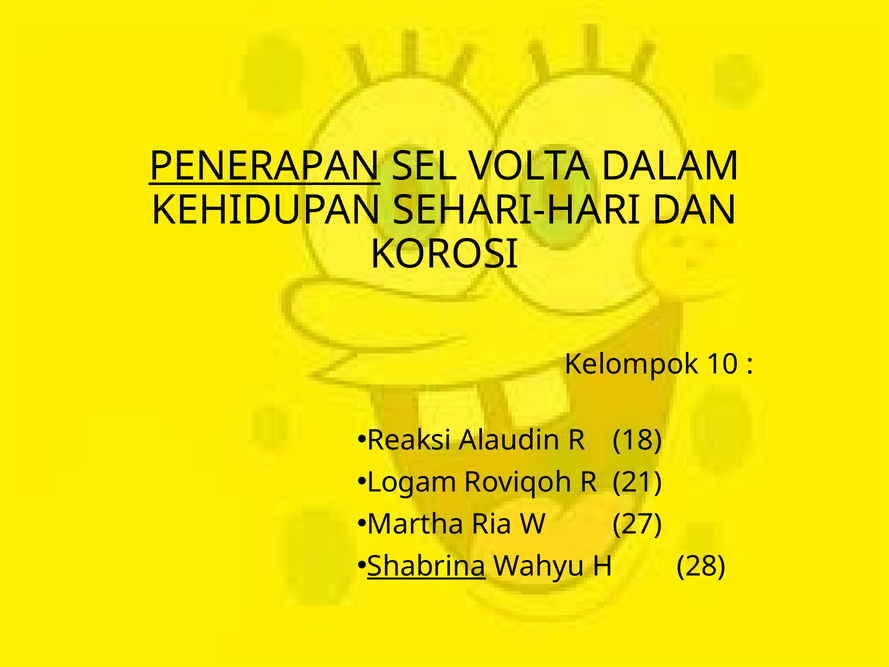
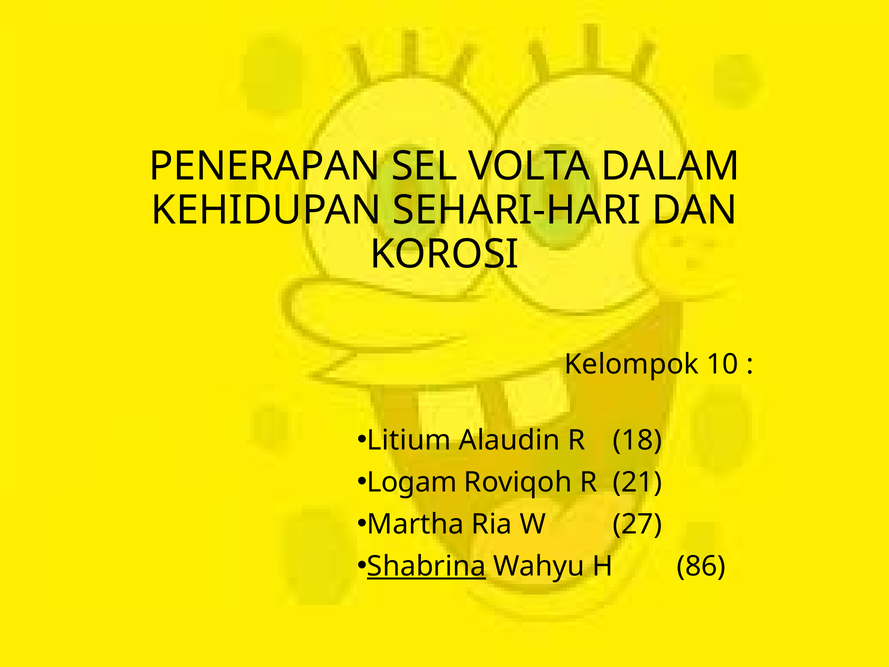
PENERAPAN underline: present -> none (265, 166)
Reaksi: Reaksi -> Litium (409, 440)
28: 28 -> 86 (701, 566)
